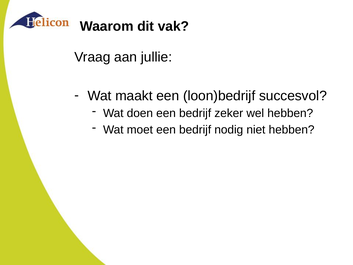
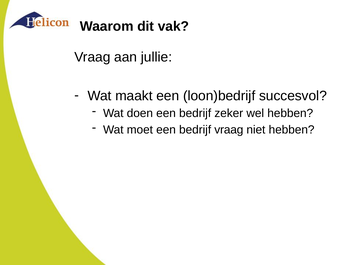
bedrijf nodig: nodig -> vraag (229, 130)
